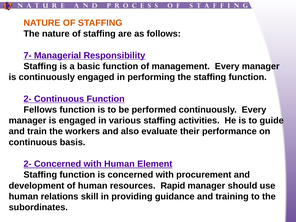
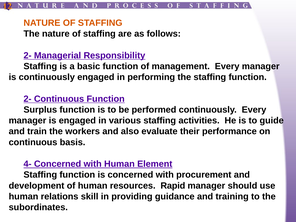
7-: 7- -> 2- (28, 55)
Fellows: Fellows -> Surplus (40, 110)
2-: 2- -> 4- (28, 164)
